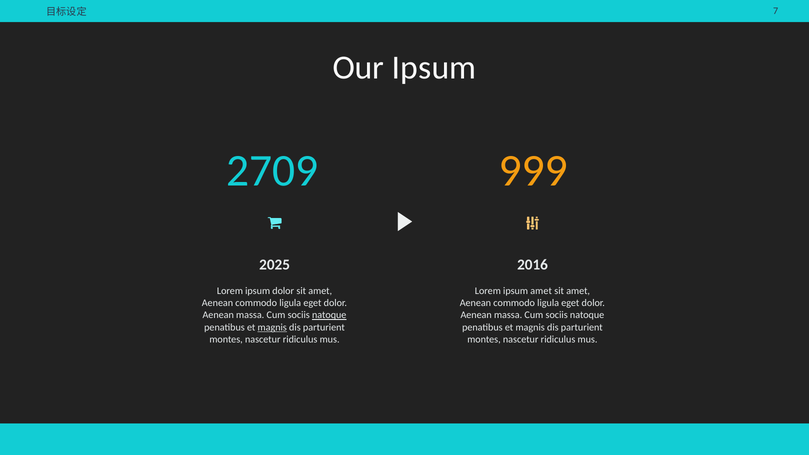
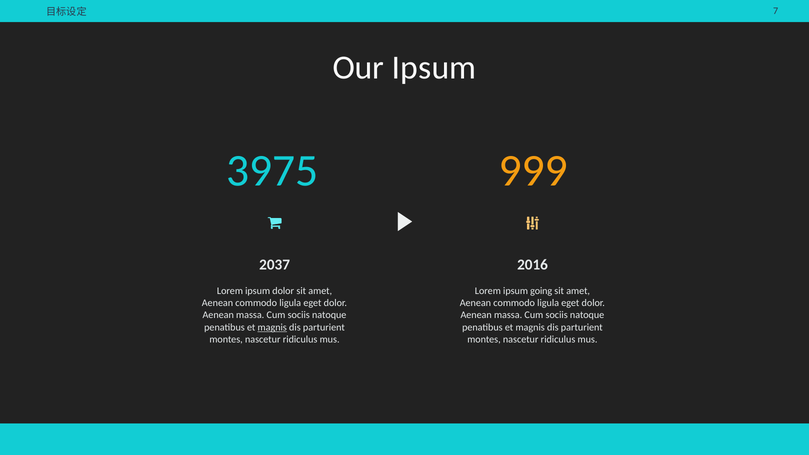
2709: 2709 -> 3975 (272, 171)
2025: 2025 -> 2037 (275, 265)
ipsum amet: amet -> going (541, 291)
natoque underline: present -> none (329, 315)
